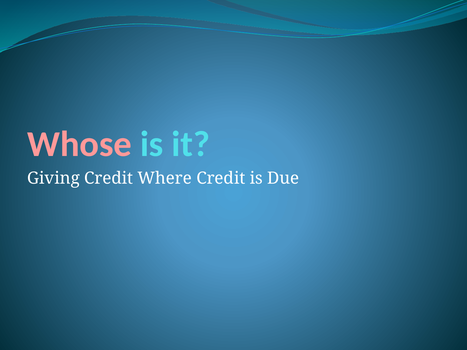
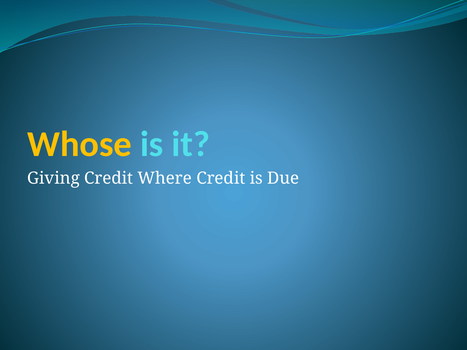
Whose colour: pink -> yellow (80, 144)
